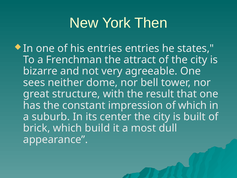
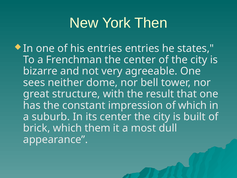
the attract: attract -> center (140, 60)
build: build -> them (98, 128)
